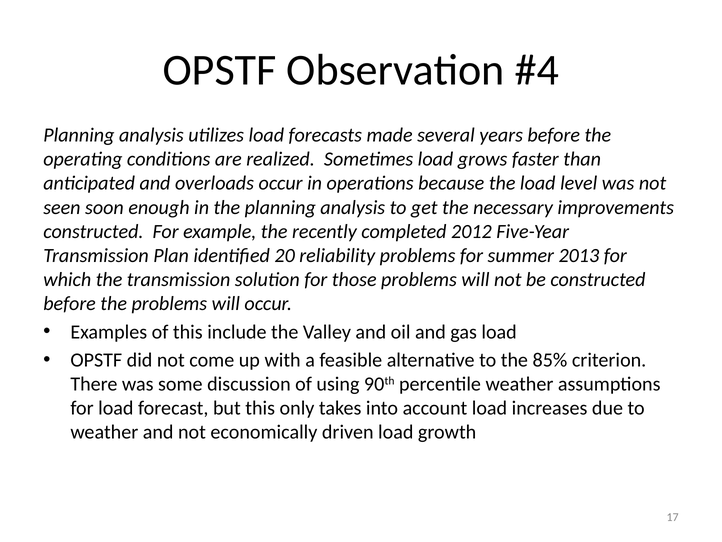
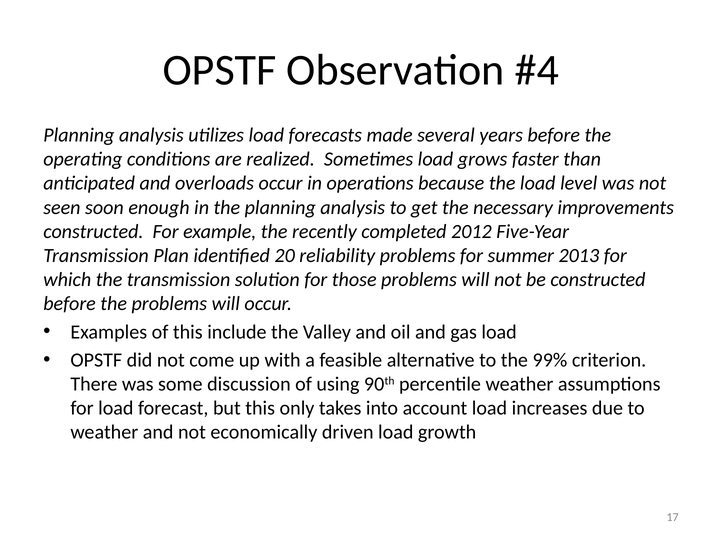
85%: 85% -> 99% (550, 360)
